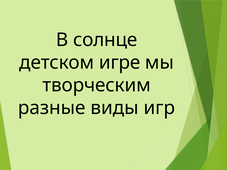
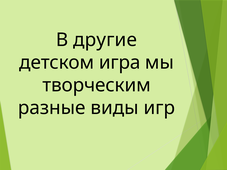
солнце: солнце -> другие (105, 40)
игре: игре -> игра (120, 63)
